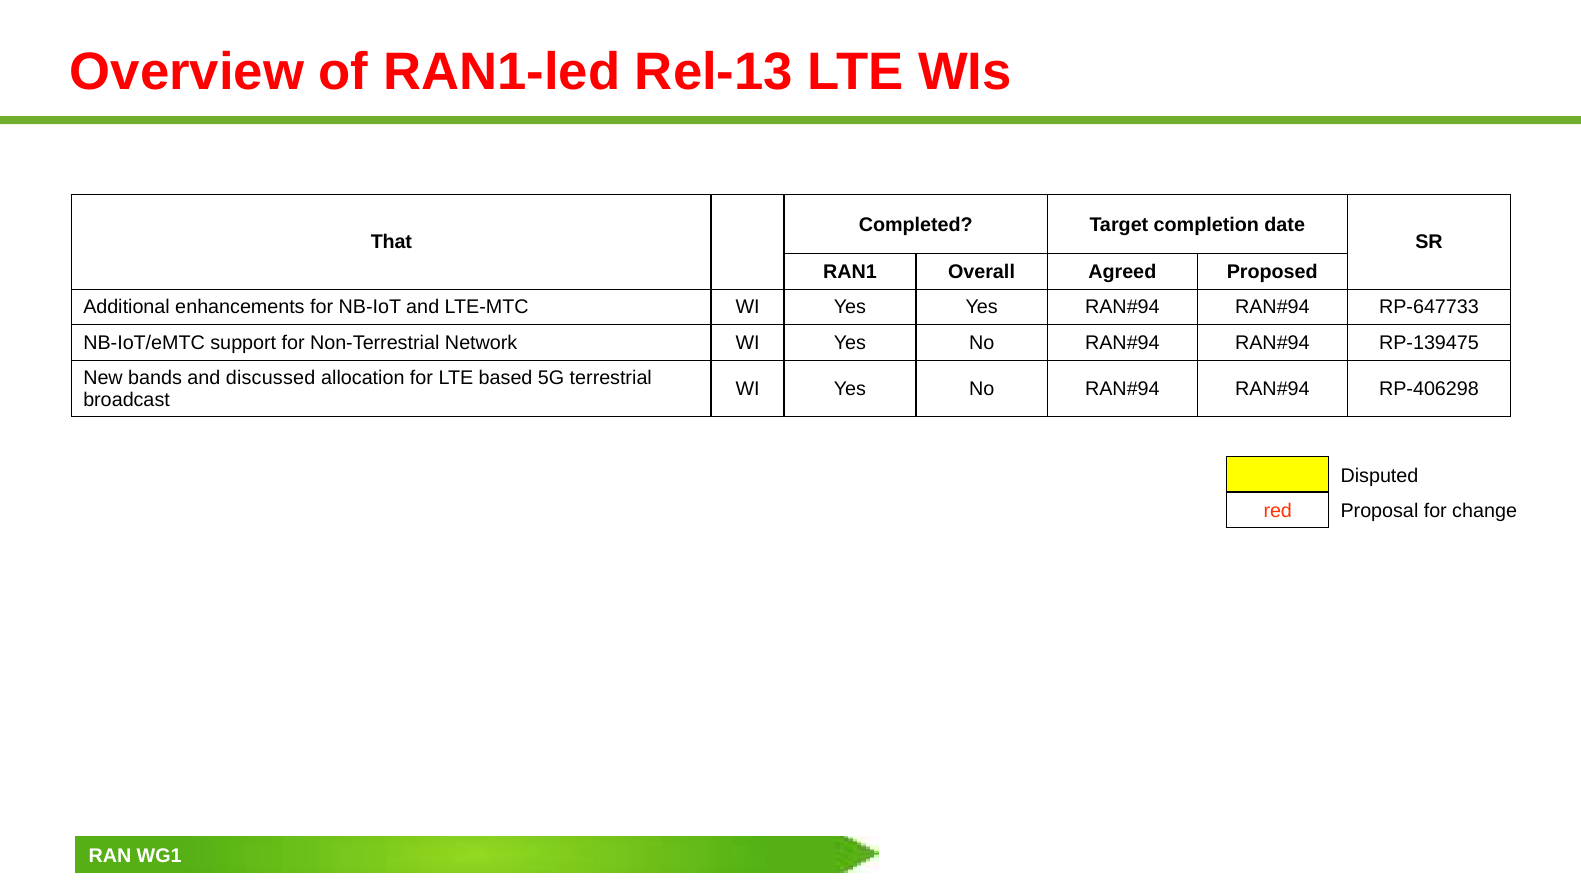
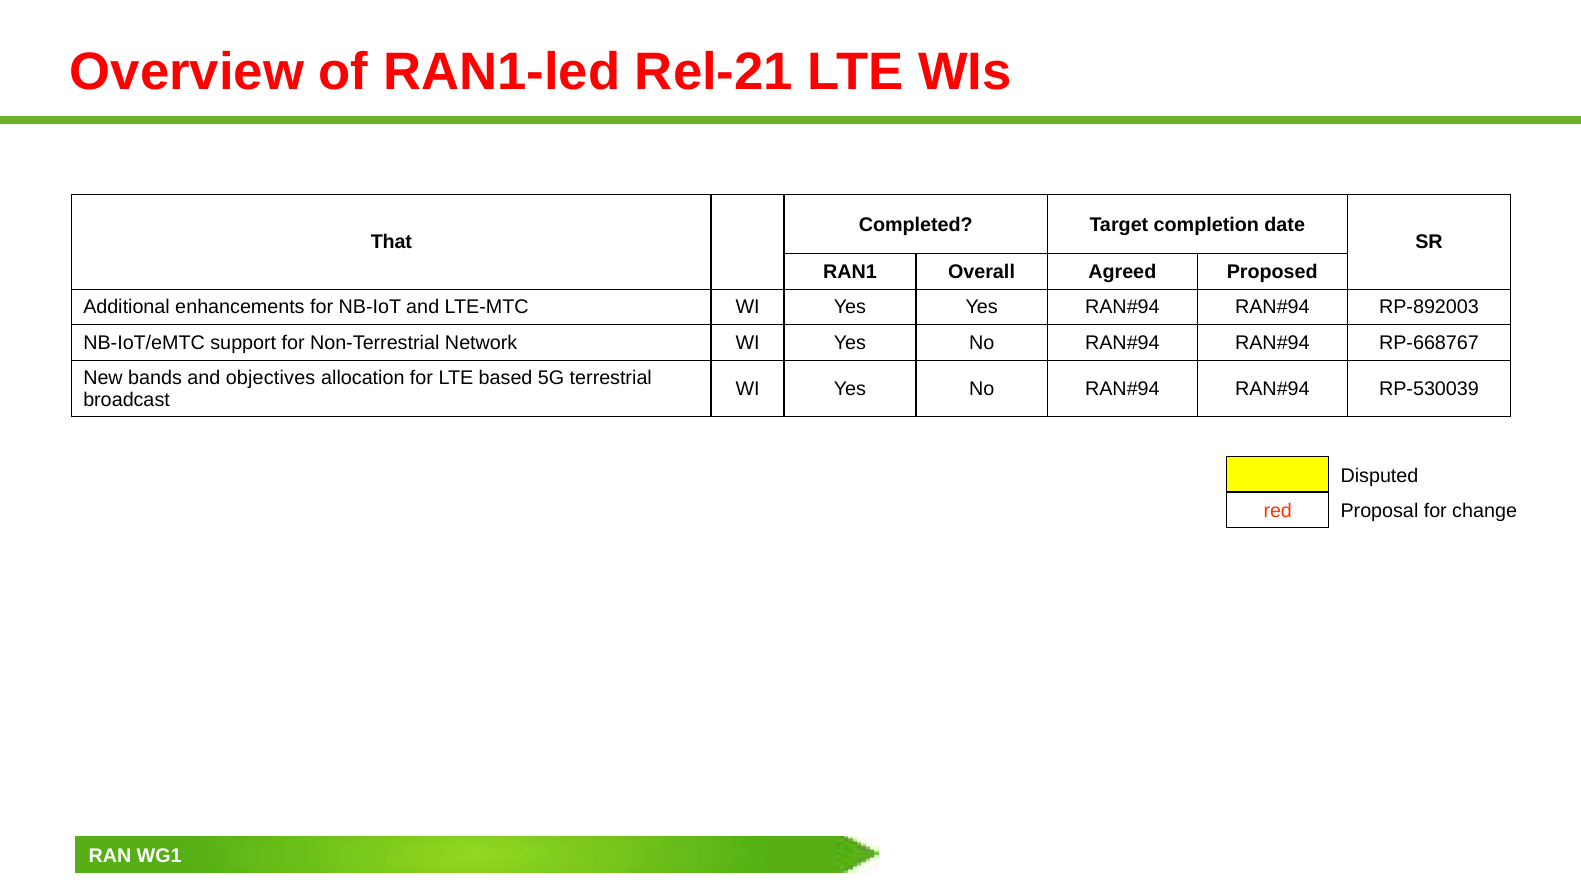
Rel-13: Rel-13 -> Rel-21 (714, 72)
RP-647733: RP-647733 -> RP-892003 (1429, 307)
RP-139475: RP-139475 -> RP-668767 (1429, 343)
discussed: discussed -> objectives (271, 378)
RP-406298: RP-406298 -> RP-530039 (1429, 389)
